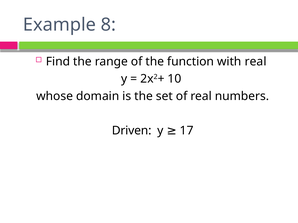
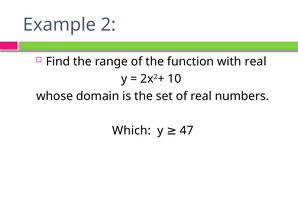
8: 8 -> 2 (108, 25)
Driven: Driven -> Which (132, 131)
17: 17 -> 47 (187, 131)
